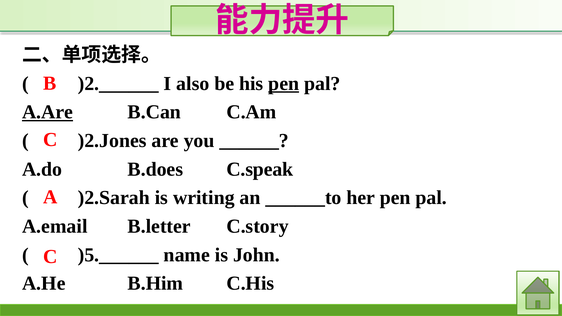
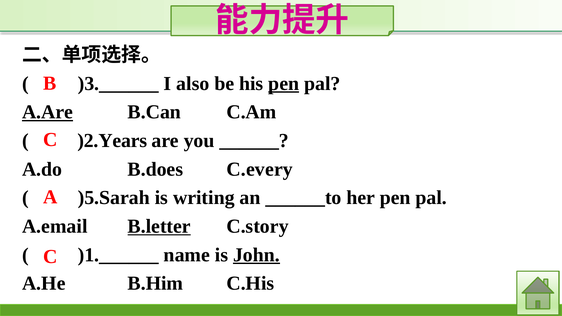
)2.______: )2.______ -> )3.______ (118, 84)
)2.Jones: )2.Jones -> )2.Years (112, 141)
C.speak: C.speak -> C.every (260, 169)
)2.Sarah: )2.Sarah -> )5.Sarah (114, 198)
B.letter underline: none -> present (159, 226)
)5.______: )5.______ -> )1.______ (118, 255)
John underline: none -> present (256, 255)
